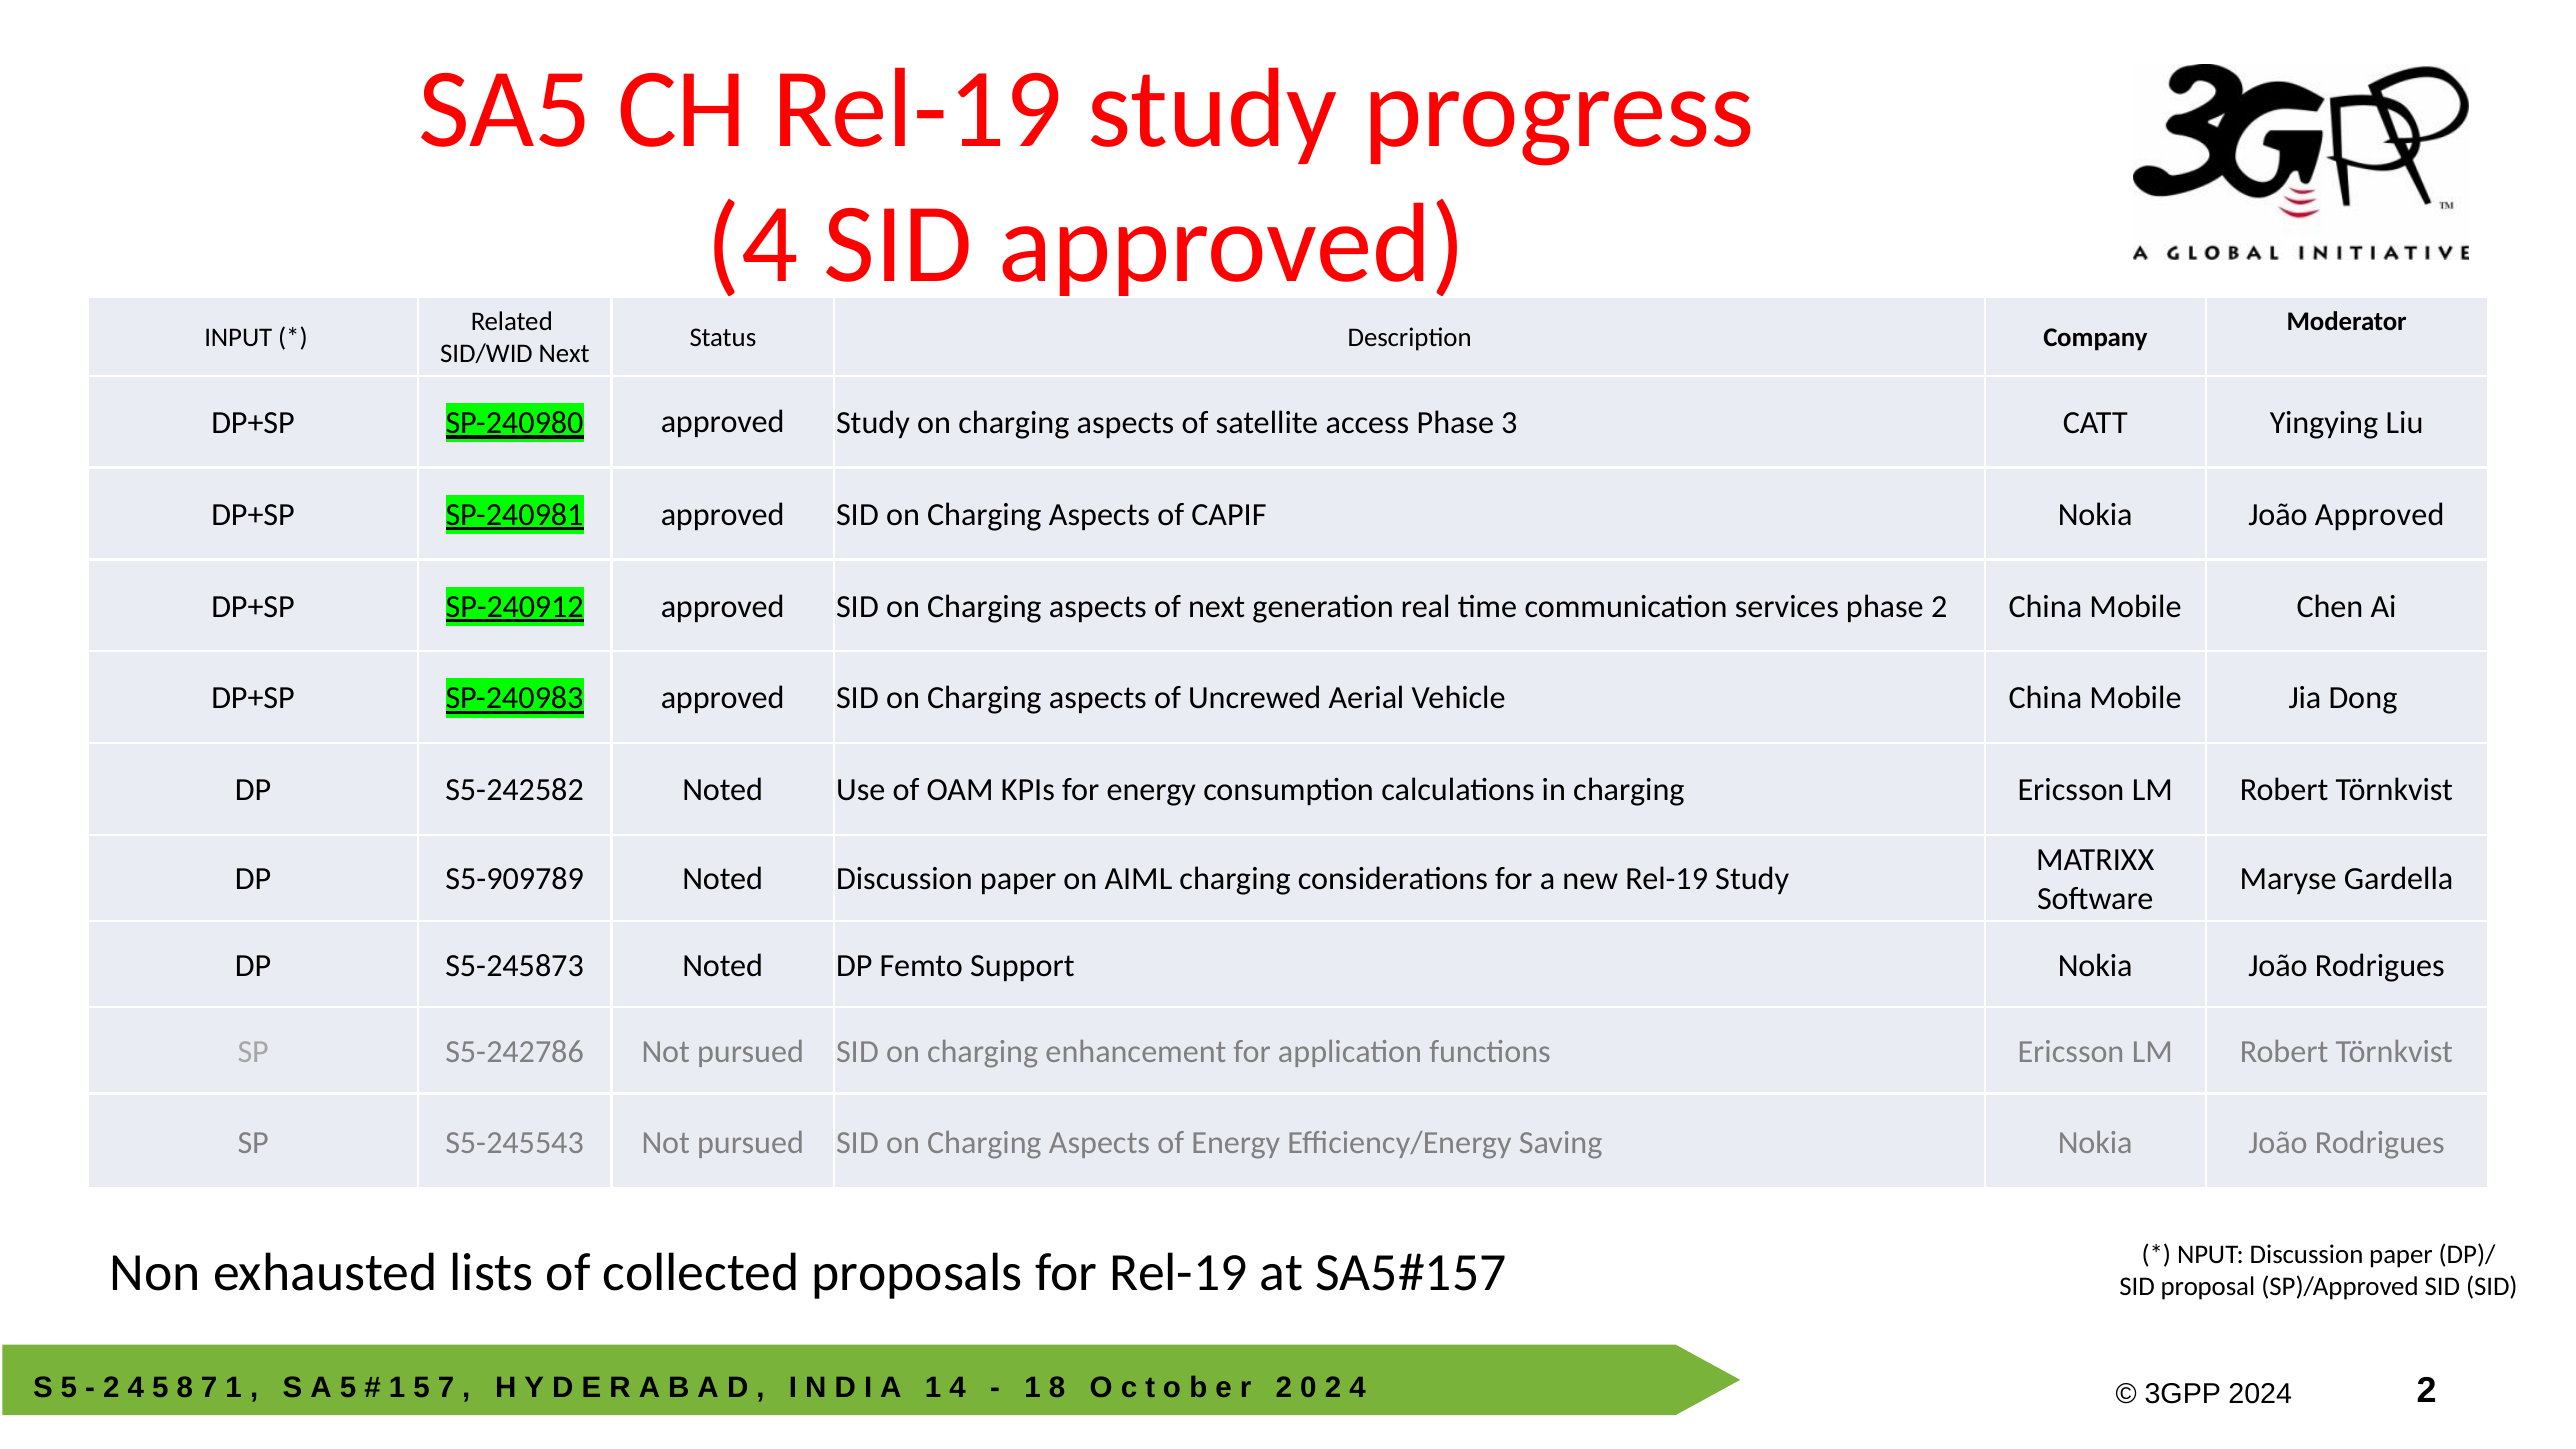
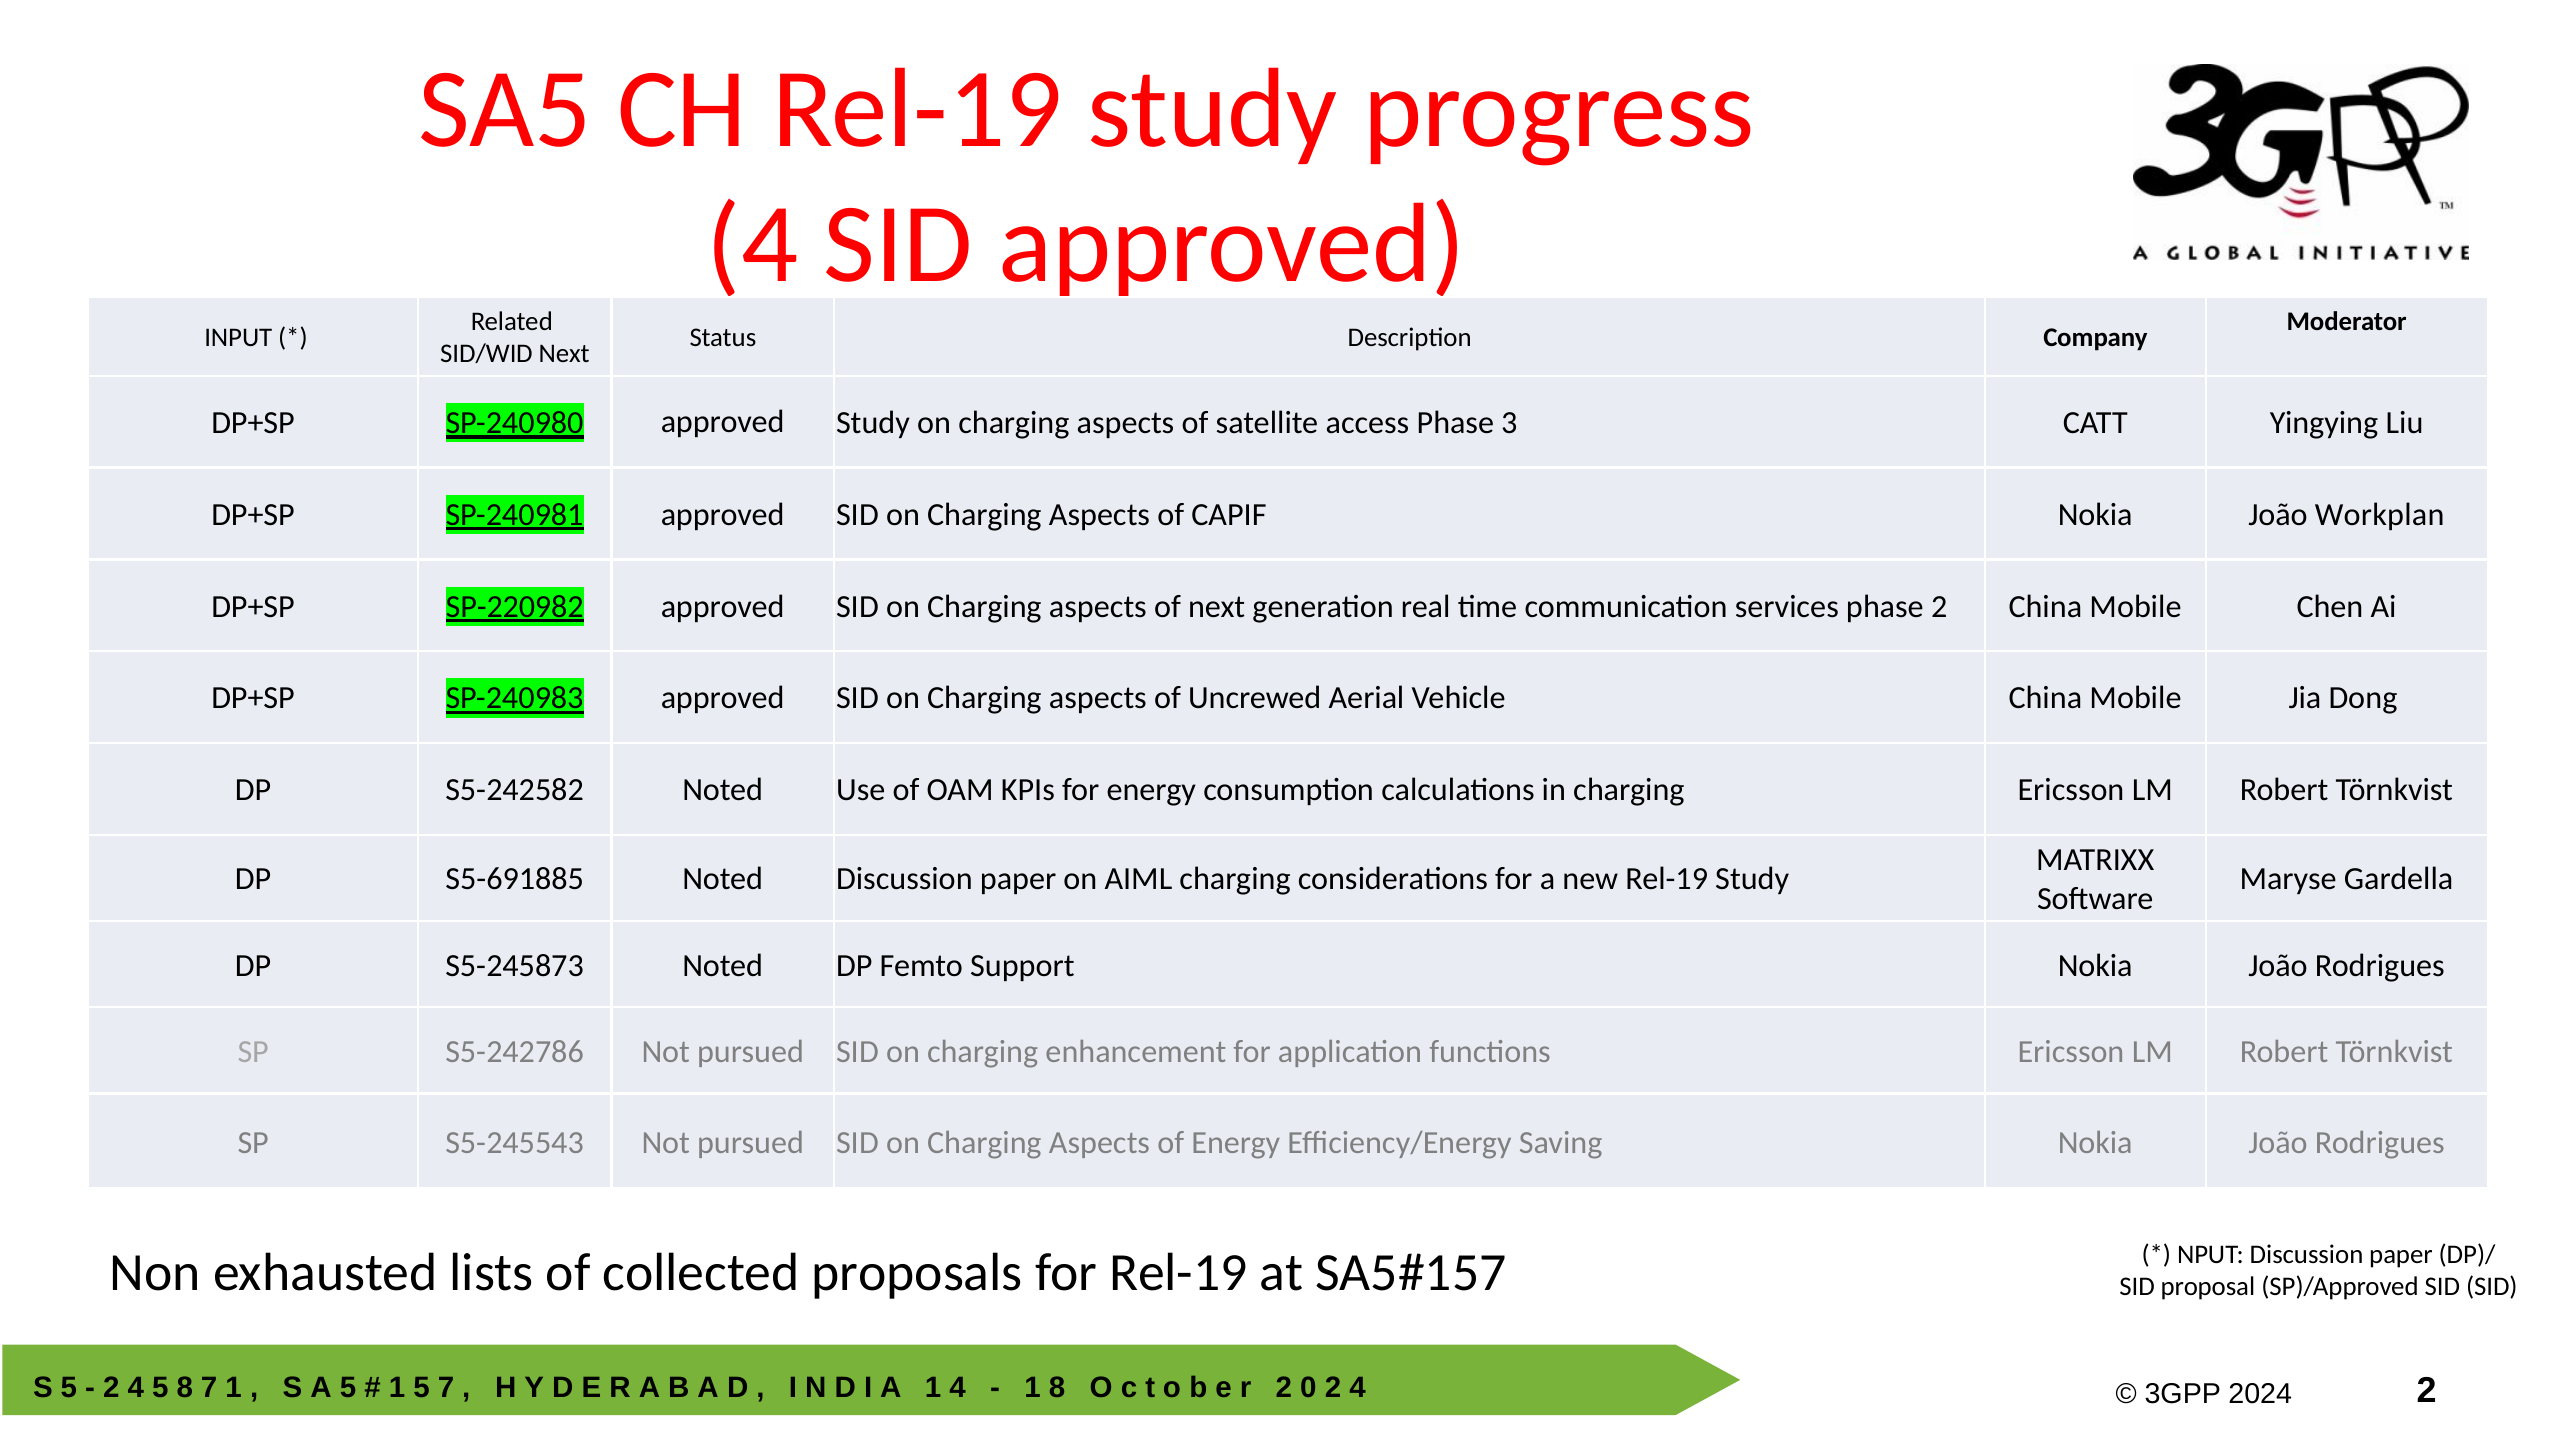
João Approved: Approved -> Workplan (2380, 515)
SP-240912: SP-240912 -> SP-220982 (515, 607)
S5-909789: S5-909789 -> S5-691885 (515, 879)
